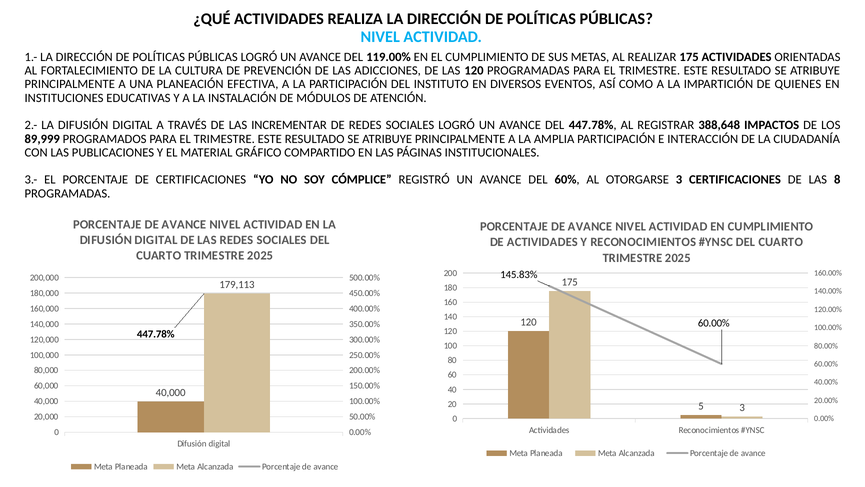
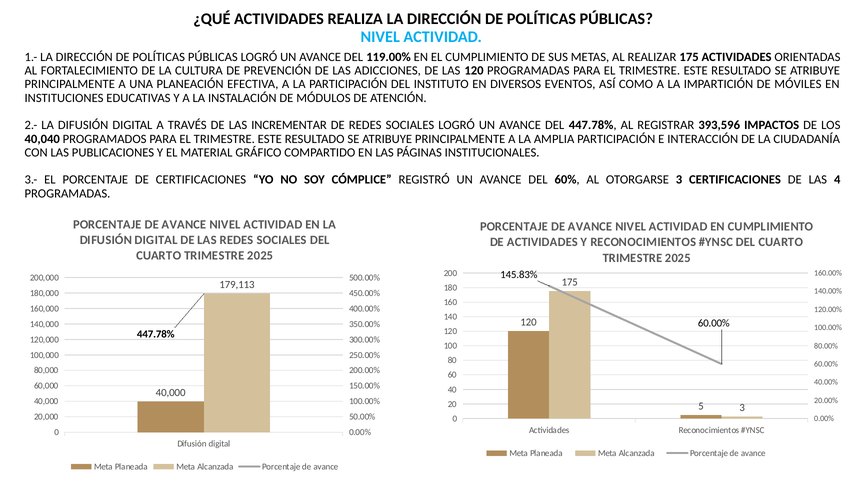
QUIENES: QUIENES -> MÓVILES (798, 84)
388,648: 388,648 -> 393,596 (719, 125)
89,999: 89,999 -> 40,040 (42, 139)
8: 8 -> 4 (837, 180)
